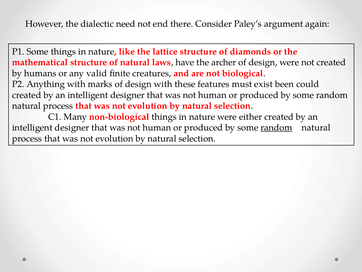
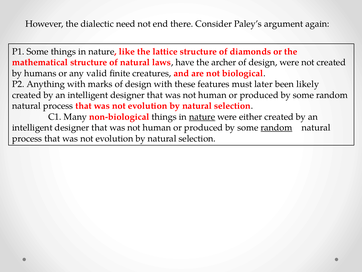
exist: exist -> later (263, 84)
could: could -> likely (308, 84)
nature underline: none -> present (202, 117)
